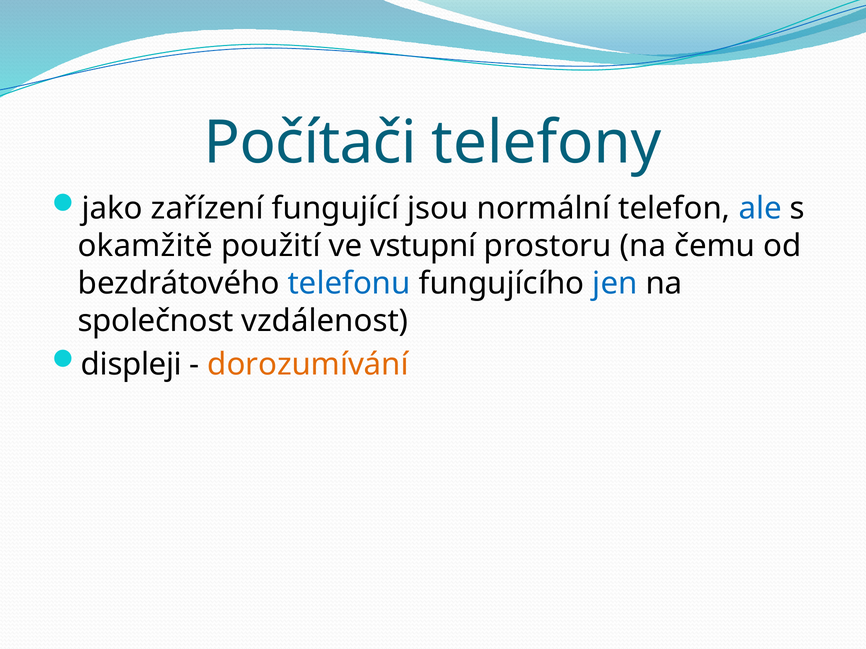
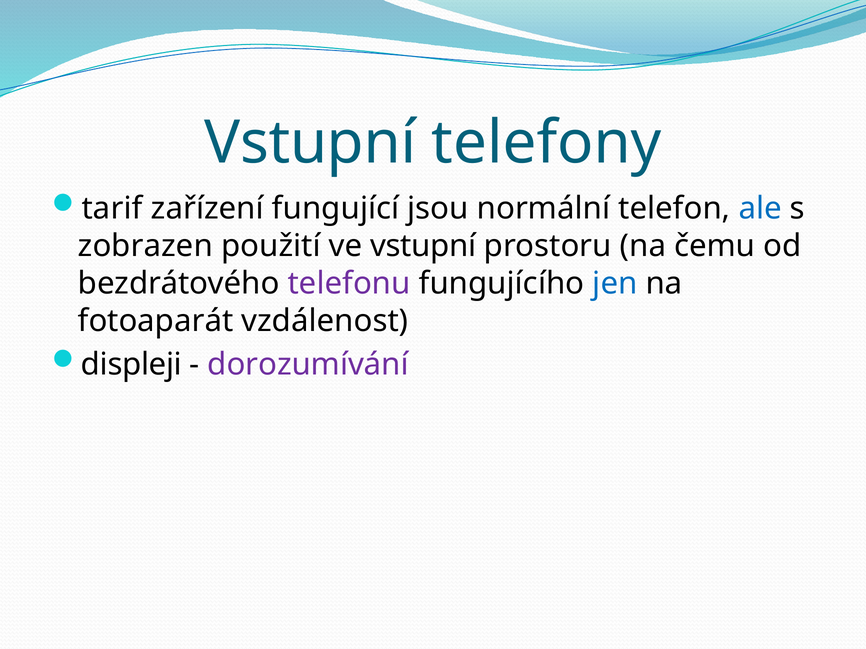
Počítači: Počítači -> Vstupní (310, 143)
jako: jako -> tarif (112, 209)
okamžitě: okamžitě -> zobrazen (145, 246)
telefonu colour: blue -> purple (349, 284)
společnost: společnost -> fotoaparát (156, 321)
dorozumívání colour: orange -> purple (308, 365)
